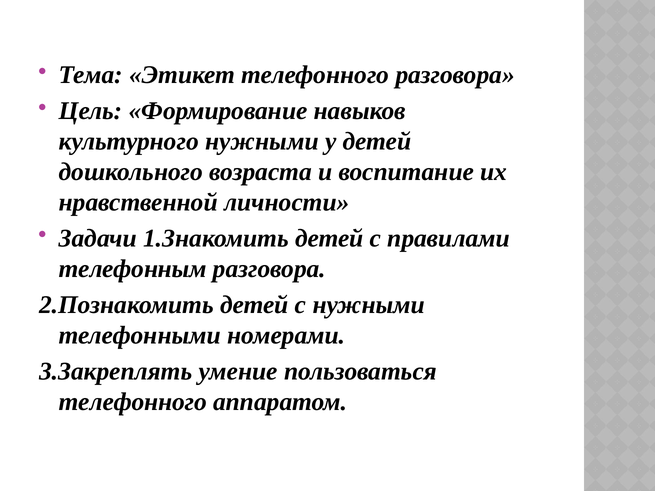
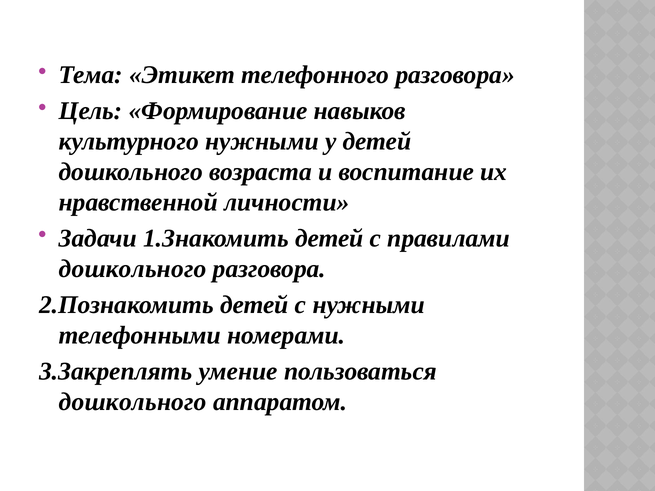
телефонным: телефонным -> дошкольного (133, 269)
телефонного: телефонного -> дошкольного (133, 402)
